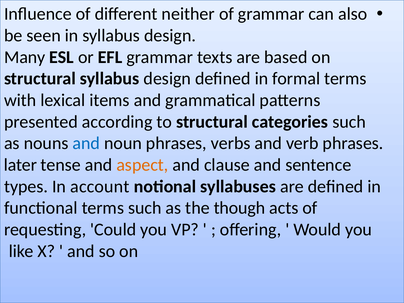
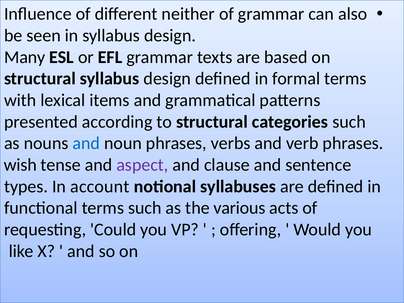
later: later -> wish (20, 165)
aspect colour: orange -> purple (142, 165)
though: though -> various (240, 208)
